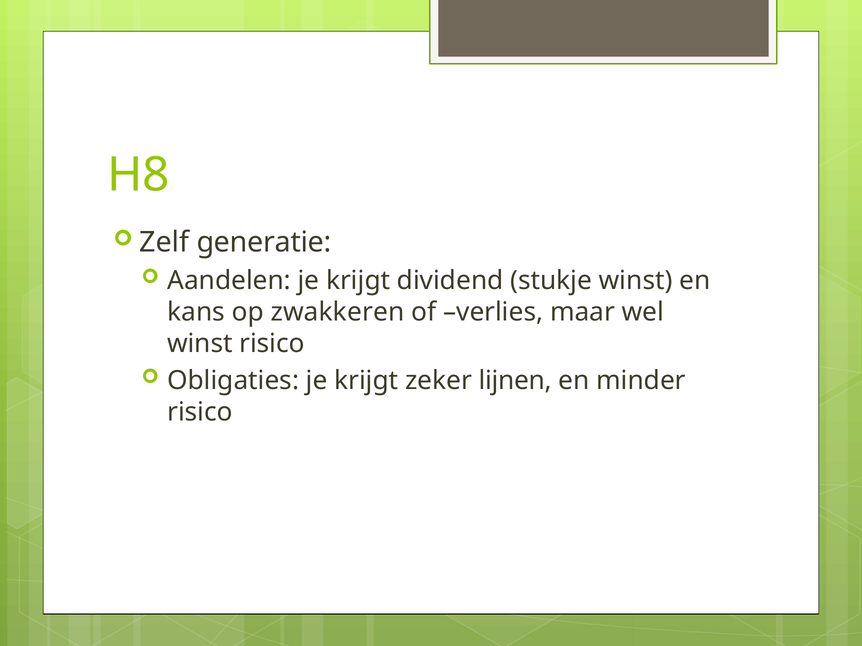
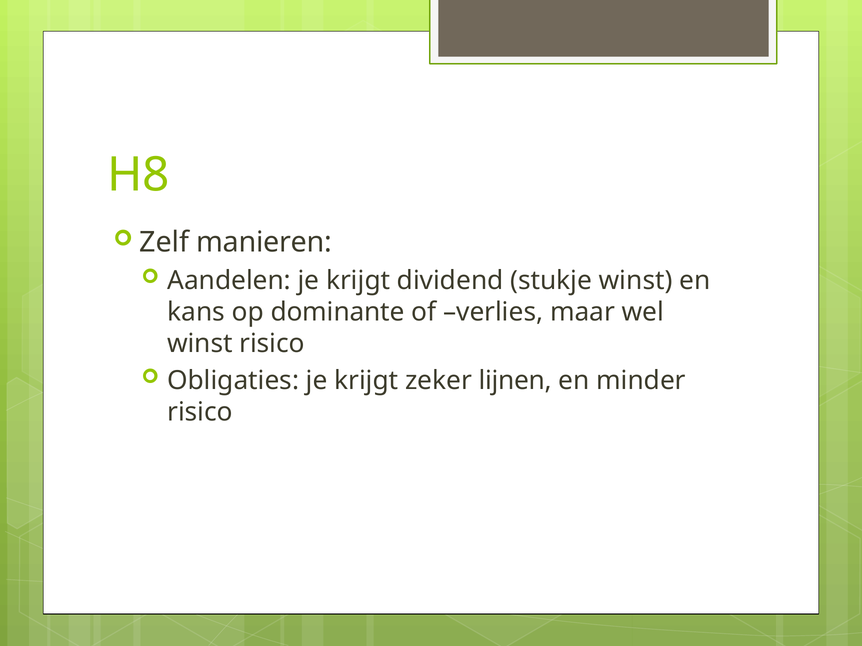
generatie: generatie -> manieren (264, 243)
zwakkeren: zwakkeren -> dominante (338, 312)
